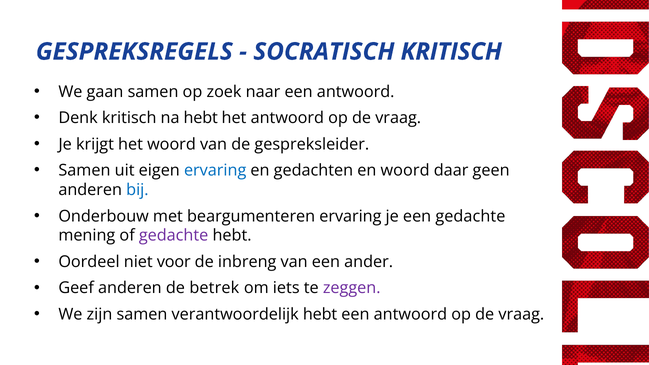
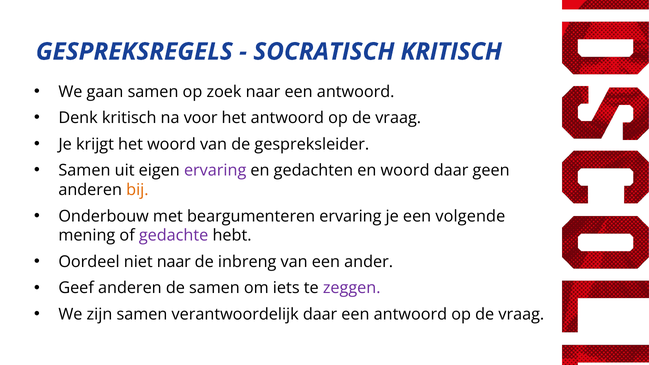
na hebt: hebt -> voor (201, 118)
ervaring colour: blue -> purple (215, 171)
bij colour: blue -> orange (137, 190)
een gedachte: gedachte -> volgende (470, 216)
niet voor: voor -> naar (174, 262)
de betrek: betrek -> samen (214, 288)
verantwoordelijk hebt: hebt -> daar (320, 314)
